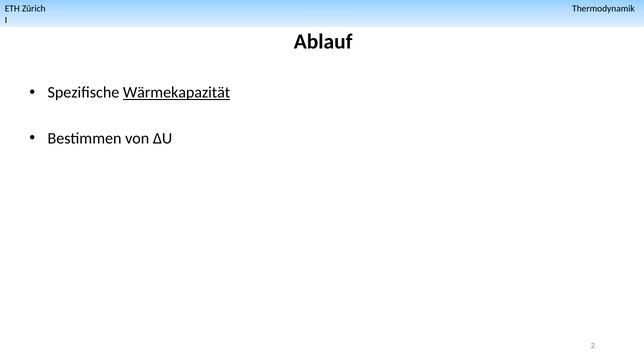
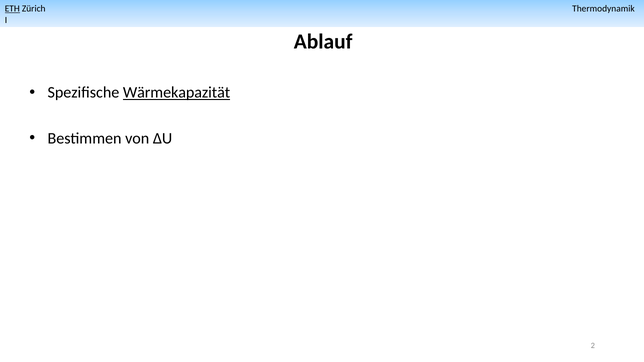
ETH underline: none -> present (12, 9)
